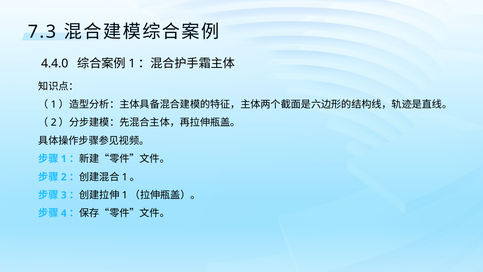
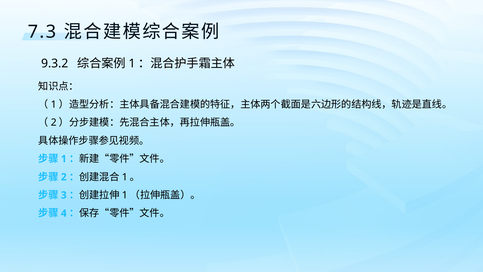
4.4.0: 4.4.0 -> 9.3.2 (55, 63)
